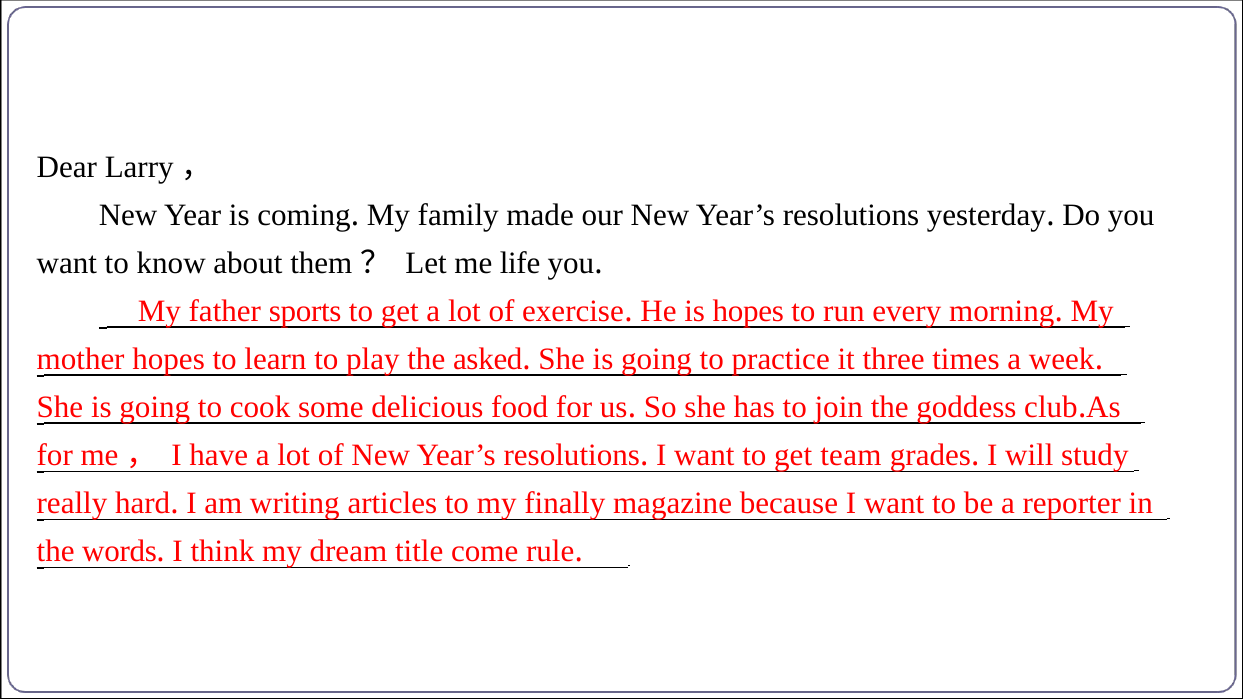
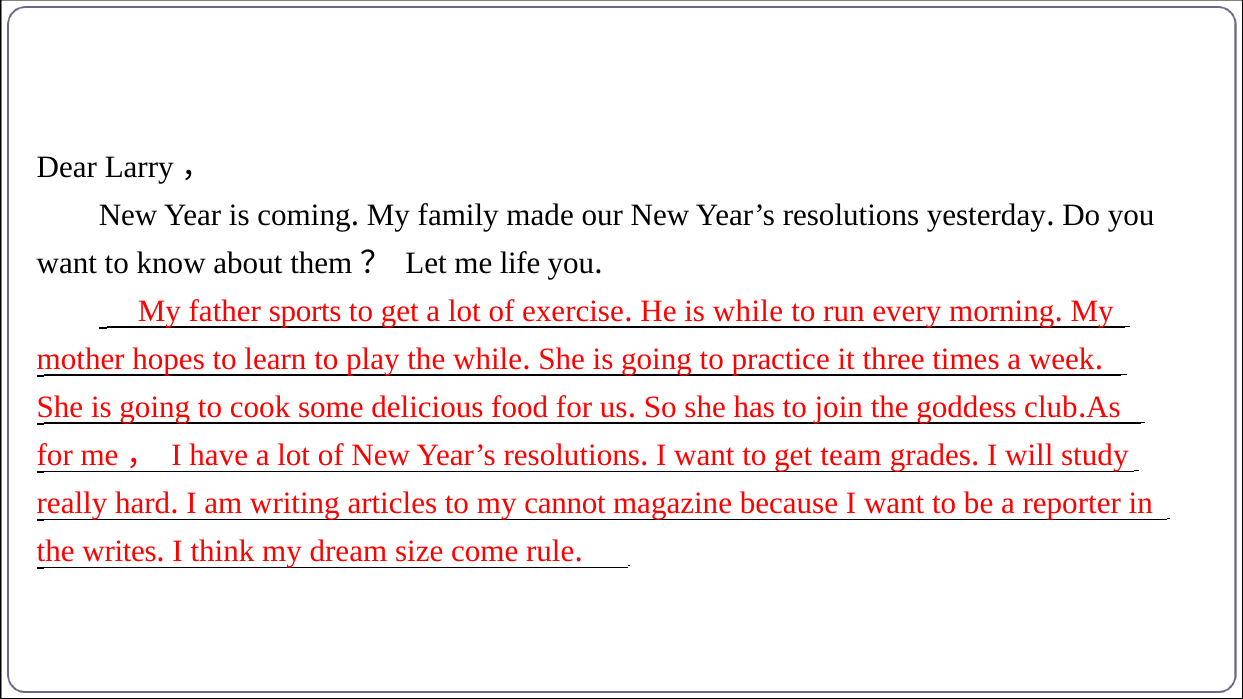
is hopes: hopes -> while (748, 311)
the asked: asked -> while (488, 359)
finally: finally -> cannot (565, 504)
words: words -> writes (120, 552)
title: title -> size (419, 552)
